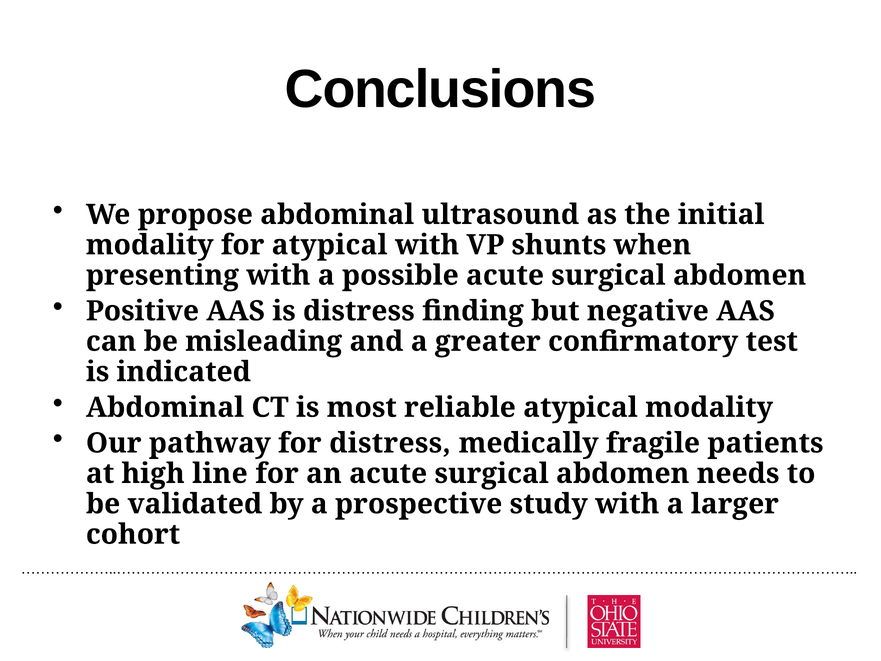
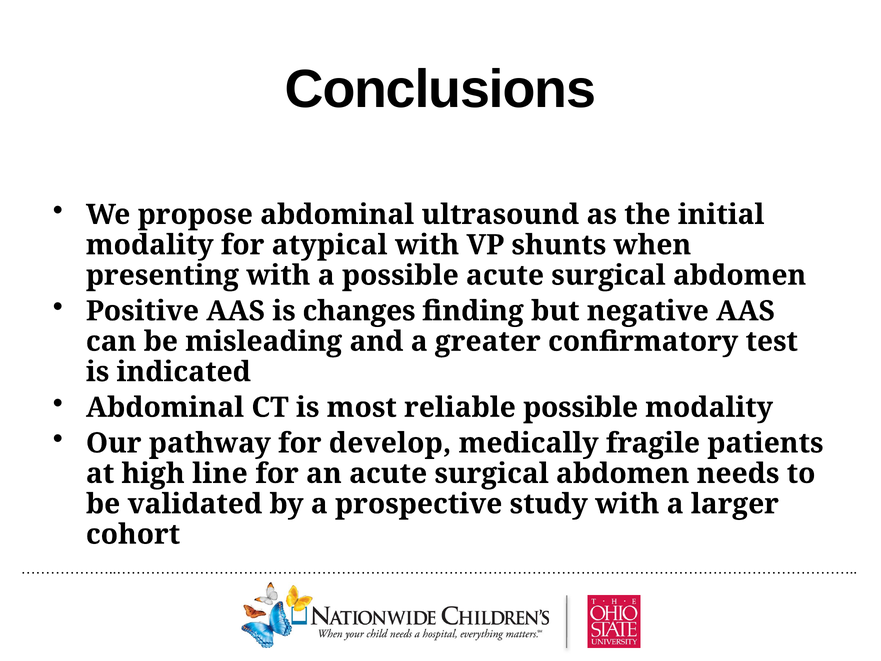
is distress: distress -> changes (359, 311)
reliable atypical: atypical -> possible (581, 407)
for distress: distress -> develop (390, 443)
